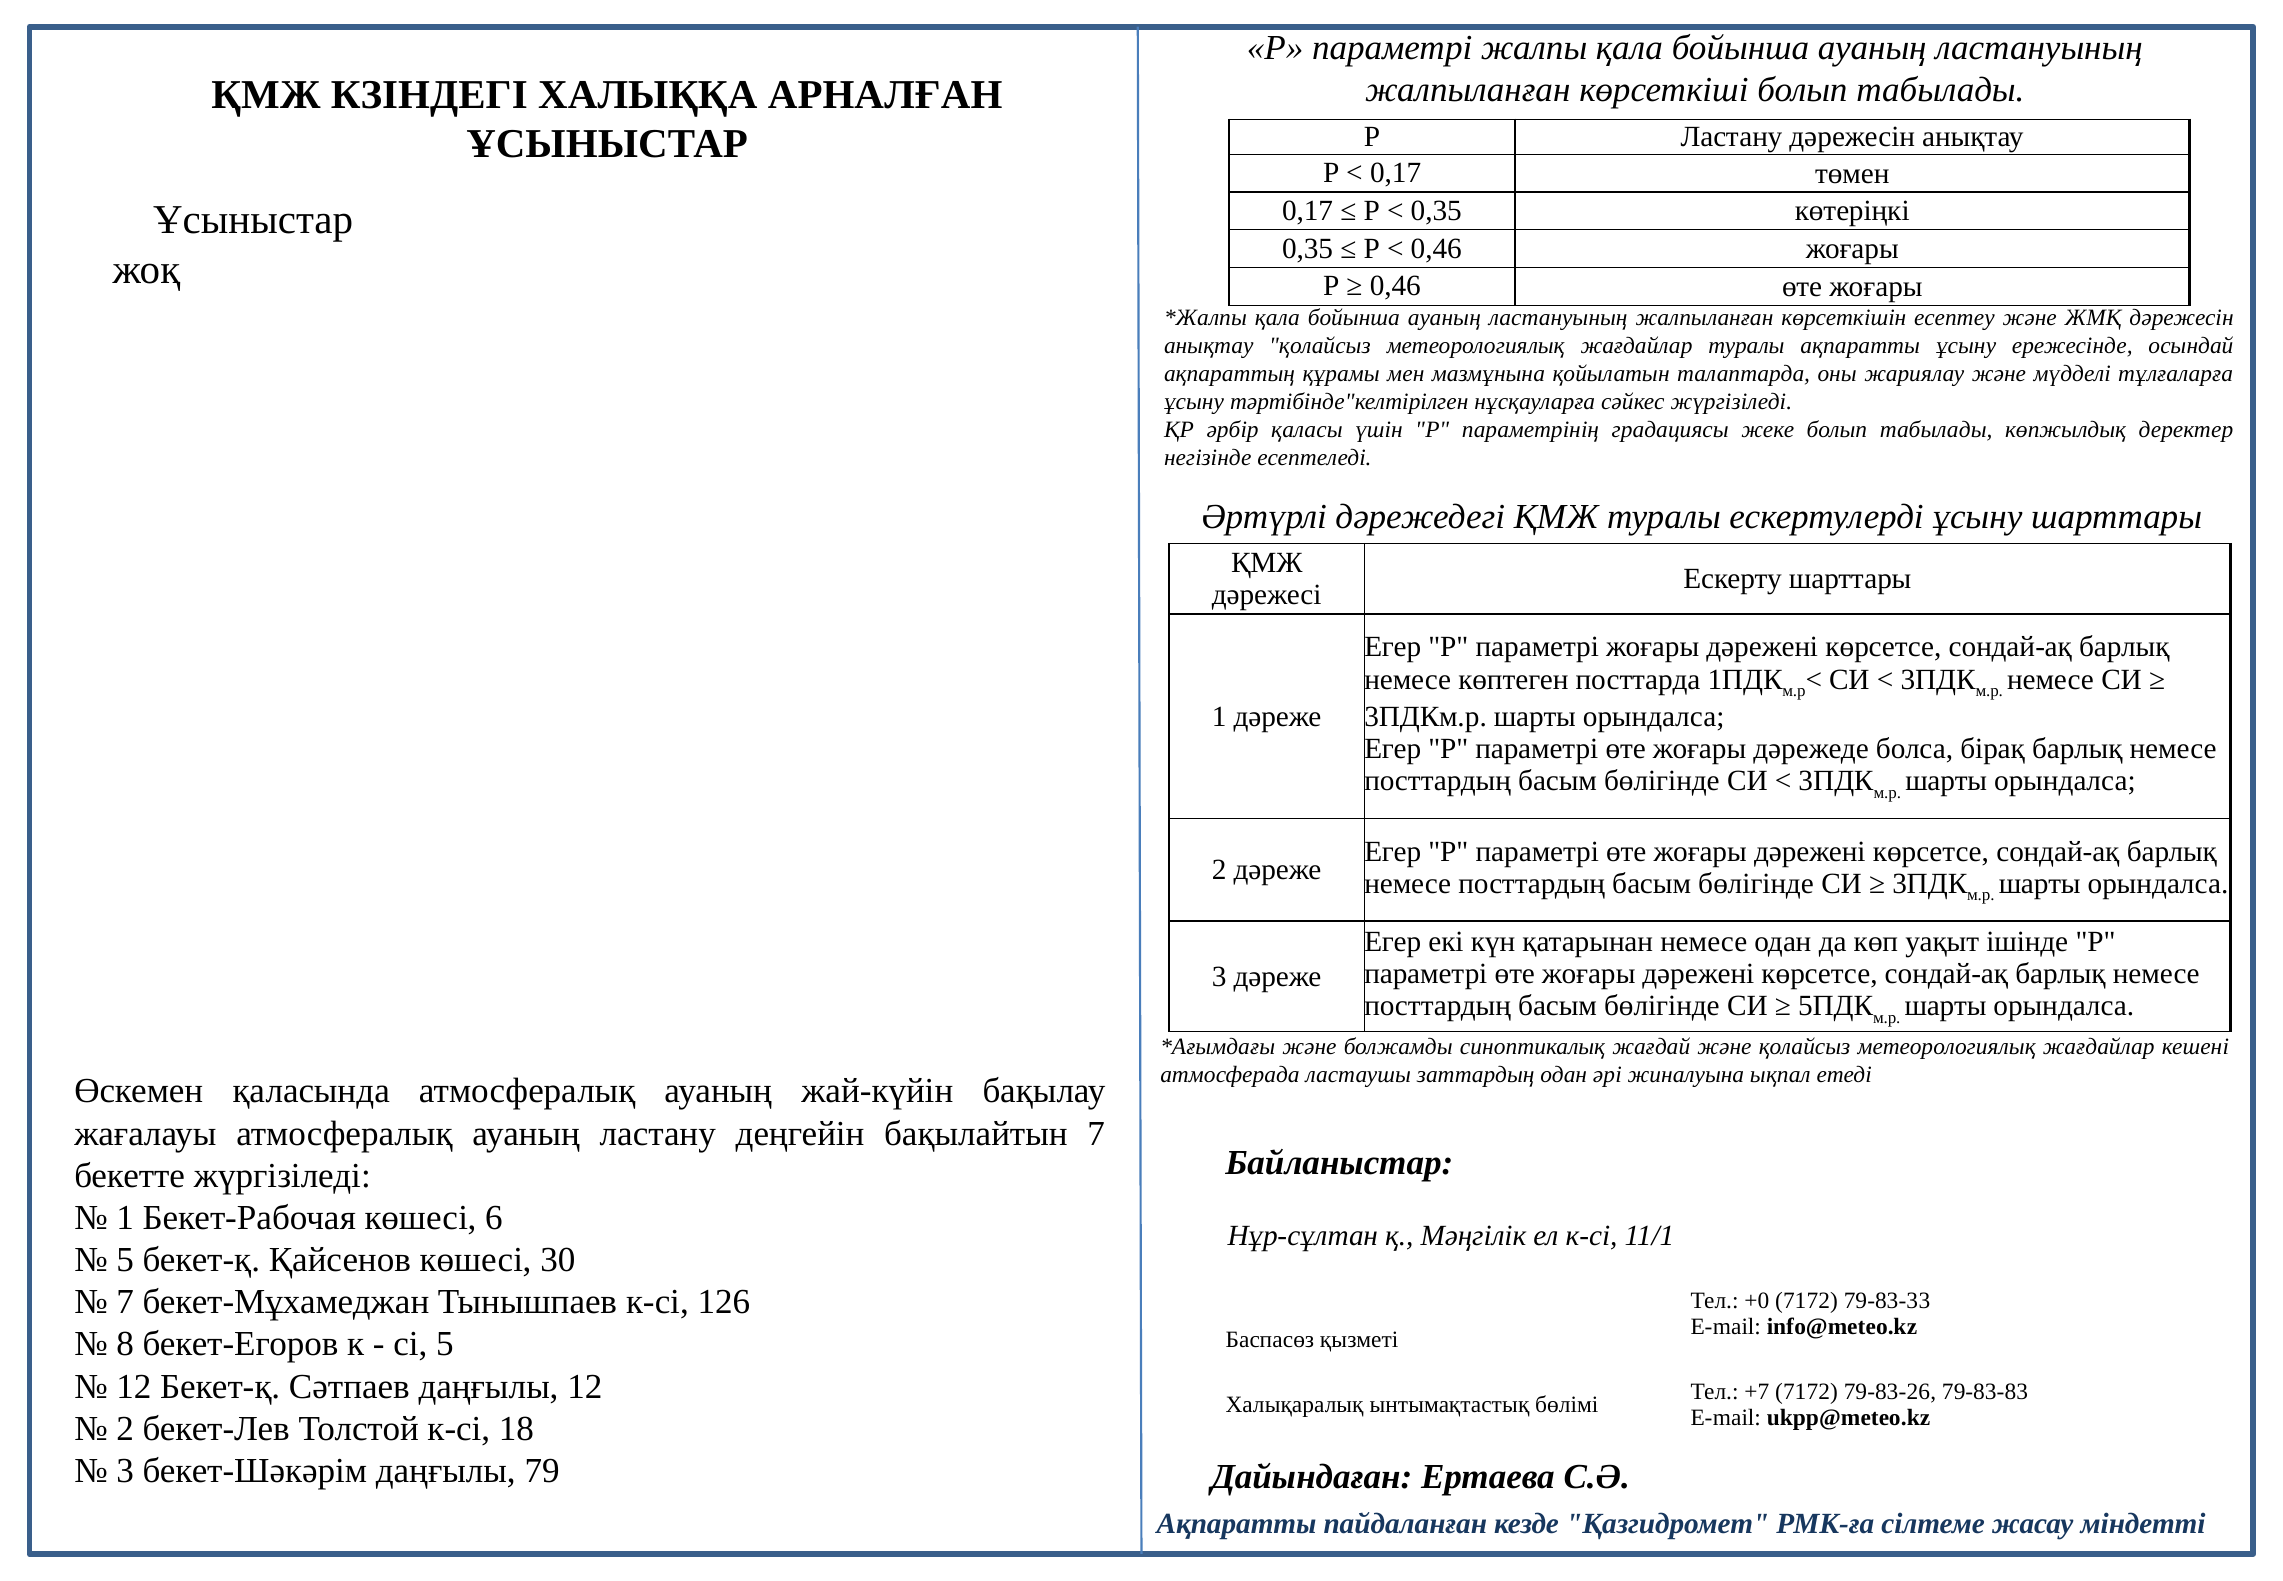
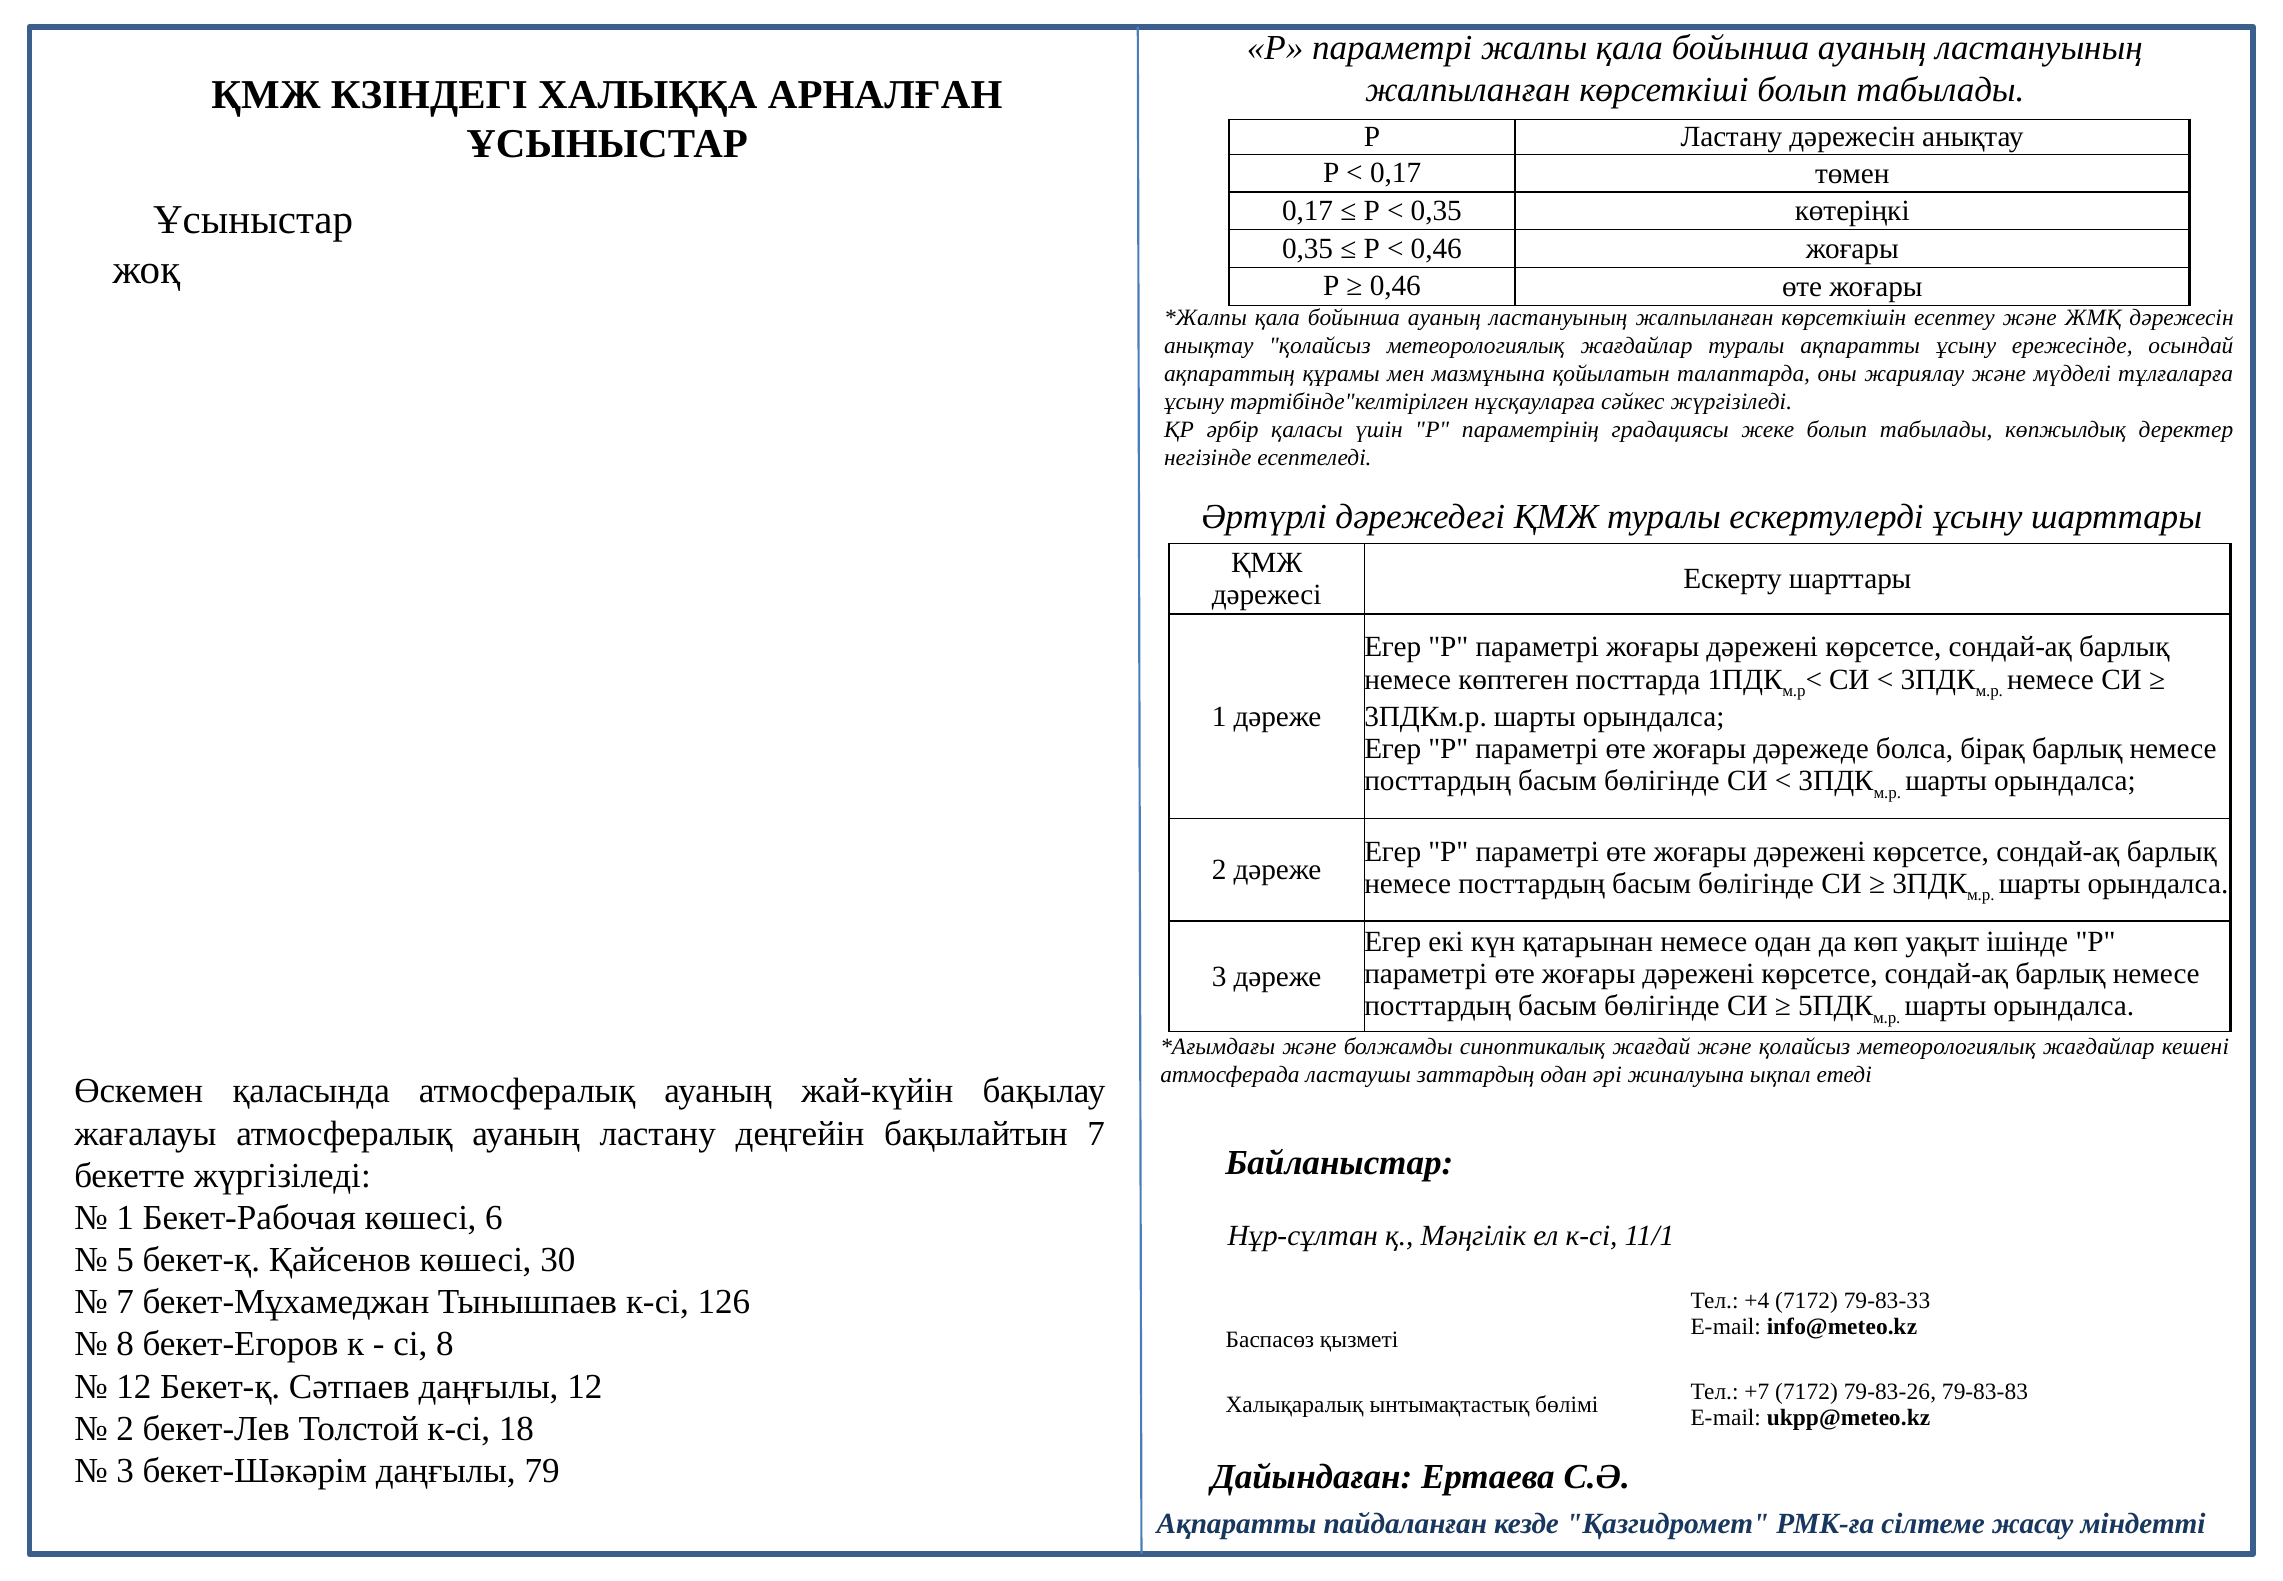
+0: +0 -> +4 (1757, 1301)
сі 5: 5 -> 8 (445, 1344)
